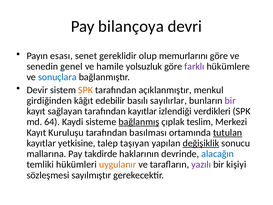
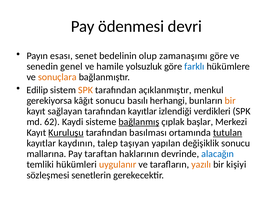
bilançoya: bilançoya -> ödenmesi (131, 26)
gereklidir: gereklidir -> bedelinin (118, 56)
memurlarını: memurlarını -> zamanaşımı (183, 56)
farklı colour: purple -> blue (194, 66)
sonuçlara colour: blue -> orange (57, 77)
Devir: Devir -> Edilip (37, 90)
girdiğinden: girdiğinden -> gerekiyorsa (49, 100)
kâğıt edebilir: edebilir -> sonucu (110, 100)
sayılırlar: sayılırlar -> herhangi (169, 100)
bir colour: purple -> orange (230, 100)
64: 64 -> 62 (52, 122)
teslim: teslim -> başlar (200, 122)
Kuruluşu underline: none -> present (66, 132)
yetkisine: yetkisine -> kaydının (77, 143)
değişiklik underline: present -> none (201, 143)
takdirde: takdirde -> taraftan (101, 154)
yazılı colour: purple -> orange (201, 164)
sayılmıştır: sayılmıştır -> senetlerin (91, 175)
